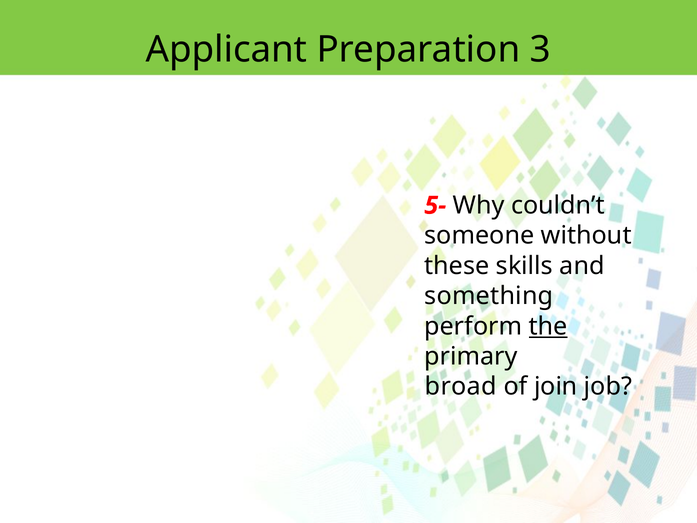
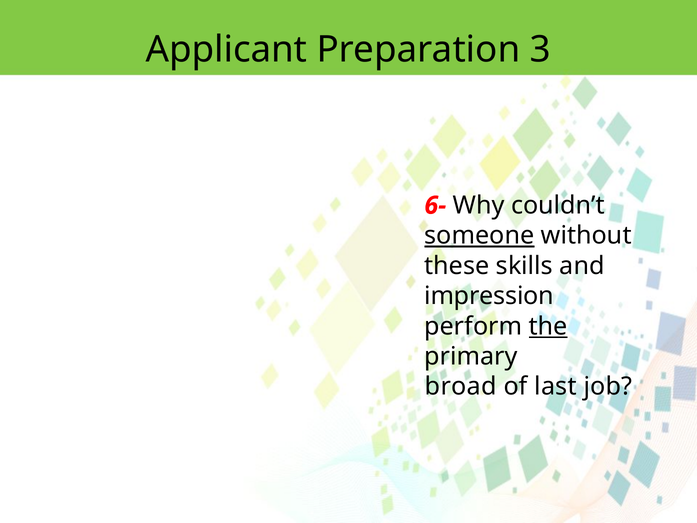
5-: 5- -> 6- (435, 205)
someone underline: none -> present (479, 236)
something: something -> impression (489, 296)
join: join -> last (556, 386)
